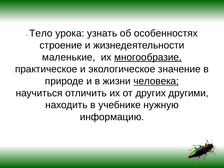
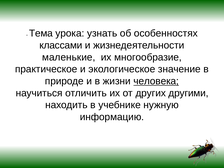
Тело: Тело -> Тема (41, 33)
строение: строение -> классами (61, 45)
многообразие underline: present -> none (148, 57)
